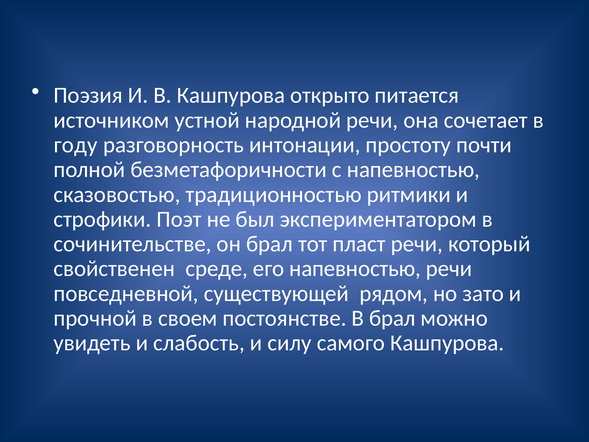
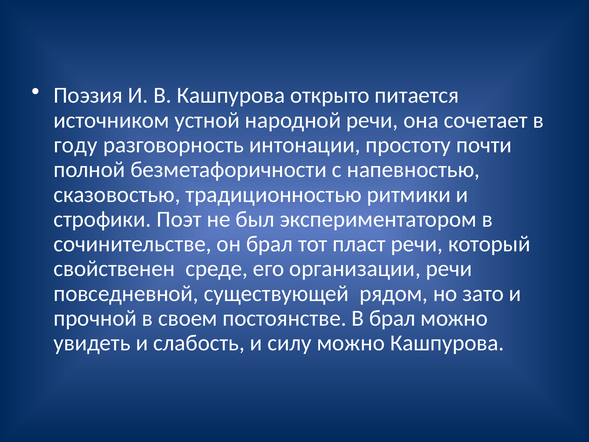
его напевностью: напевностью -> организации (355, 269)
силу самого: самого -> можно (351, 343)
